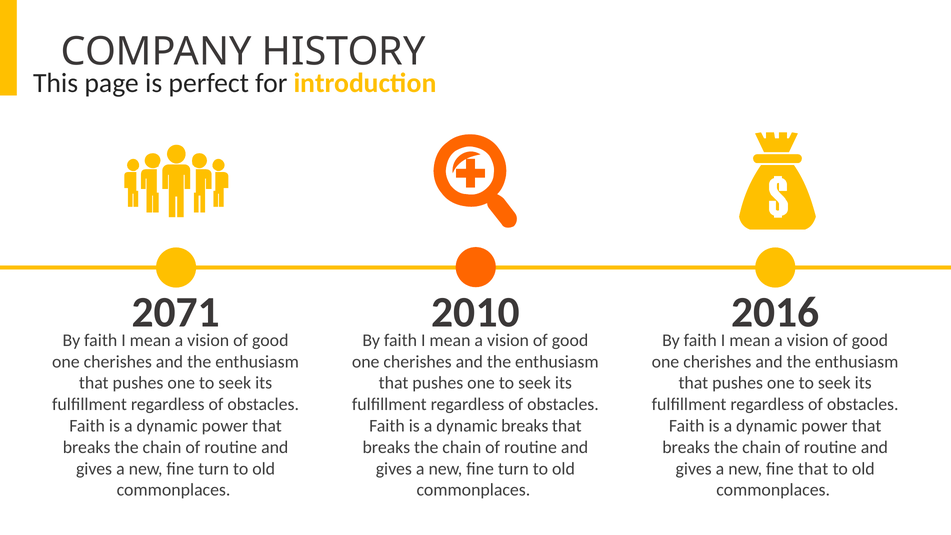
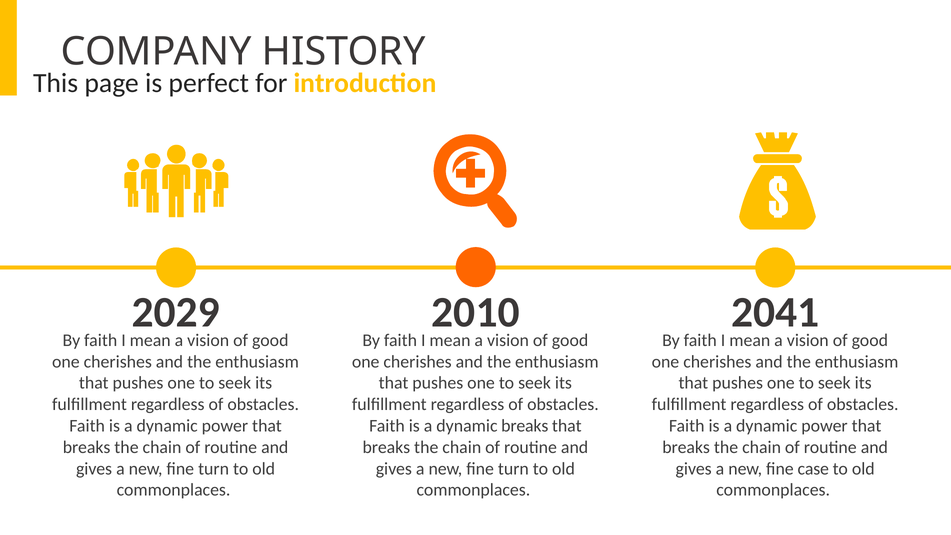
2071: 2071 -> 2029 (176, 313)
2016: 2016 -> 2041 (775, 313)
fine that: that -> case (813, 469)
